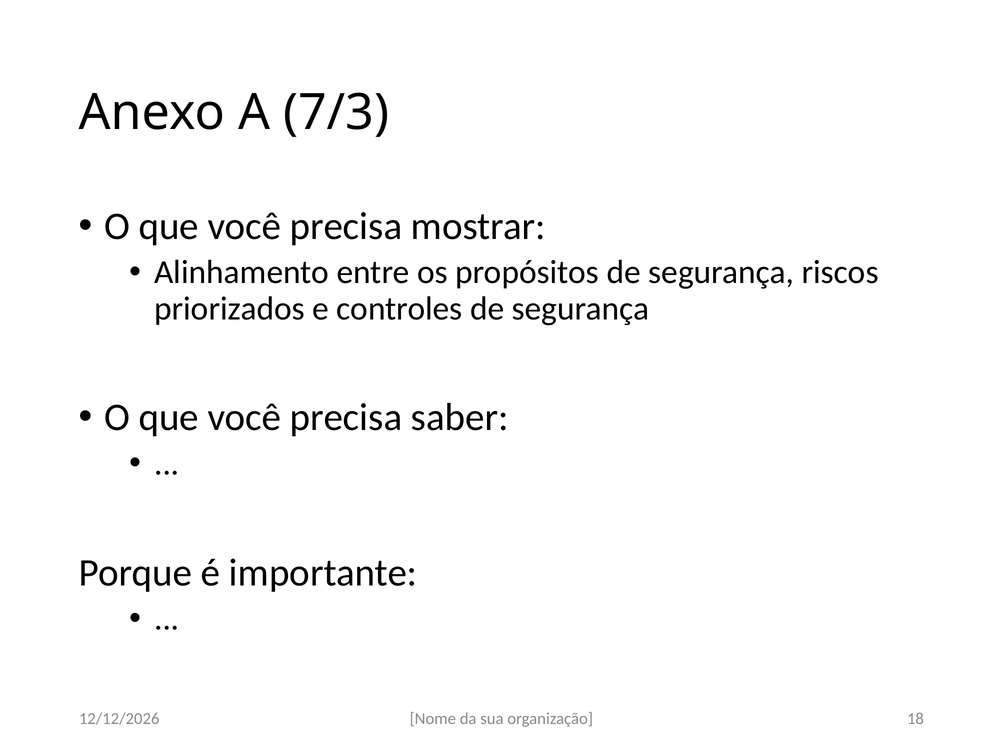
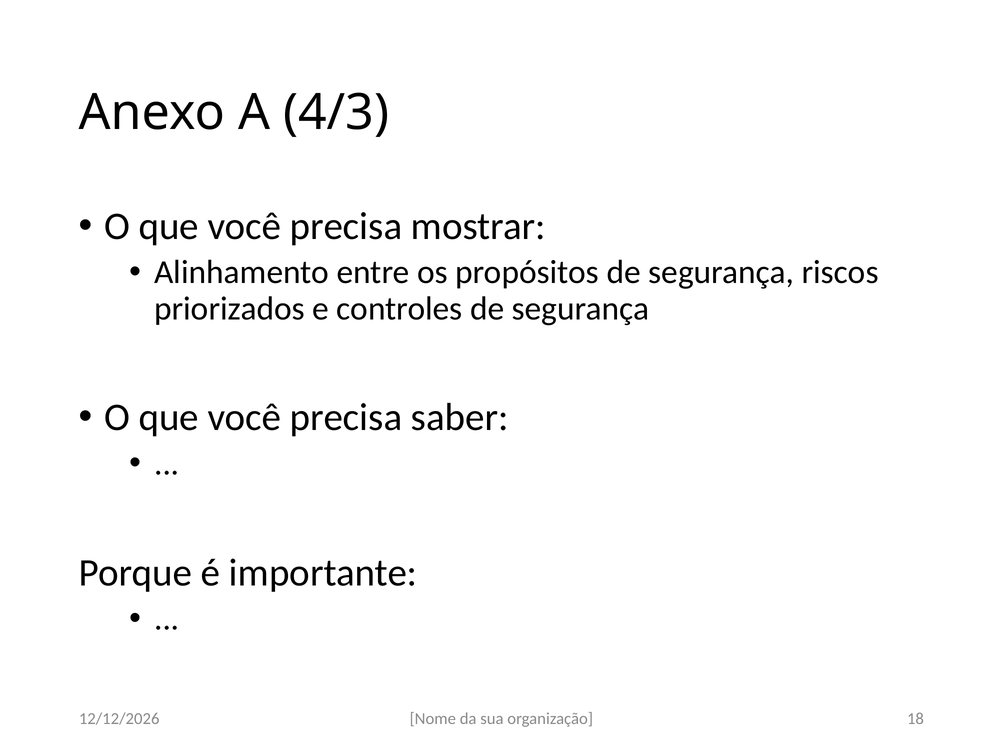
7/3: 7/3 -> 4/3 (336, 112)
